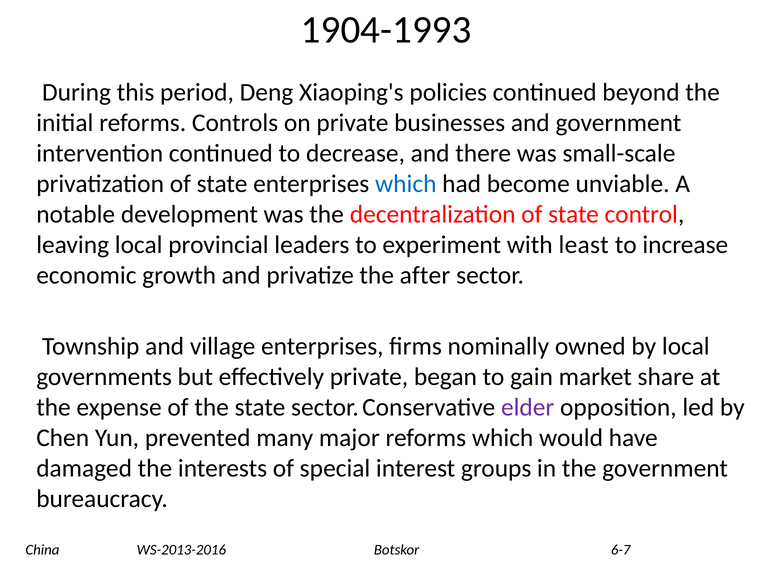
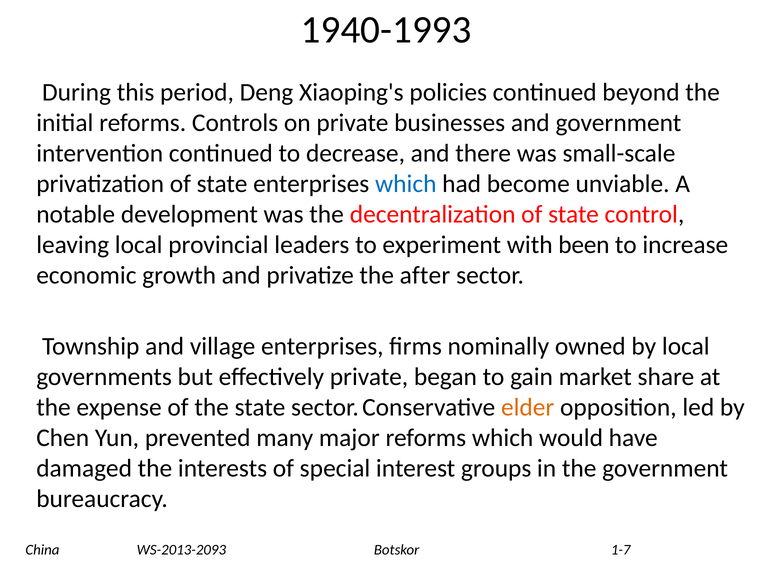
1904-1993: 1904-1993 -> 1940-1993 (386, 30)
least: least -> been (584, 245)
elder colour: purple -> orange (528, 408)
WS-2013-2016: WS-2013-2016 -> WS-2013-2093 (181, 550)
6-7: 6-7 -> 1-7 (621, 550)
